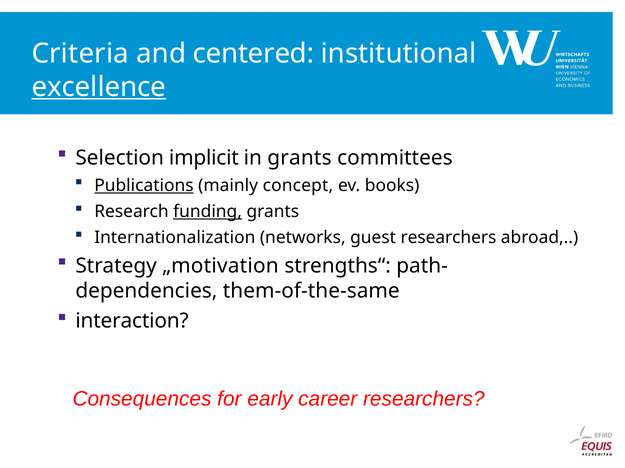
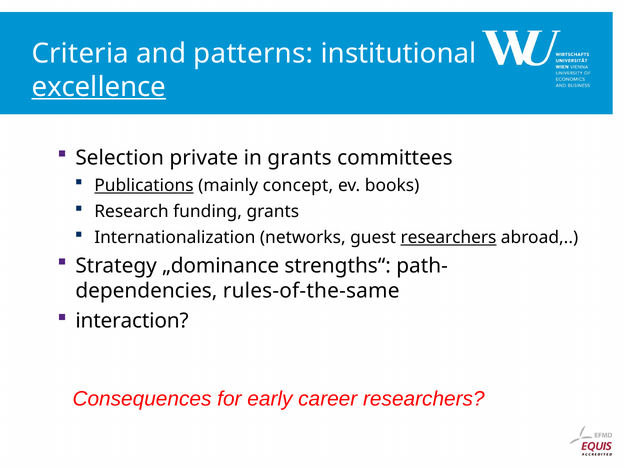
centered: centered -> patterns (253, 54)
implicit: implicit -> private (204, 158)
funding underline: present -> none (208, 212)
researchers underline: none -> present (448, 238)
„motivation: „motivation -> „dominance (221, 266)
them-of-the-same: them-of-the-same -> rules-of-the-same (311, 291)
